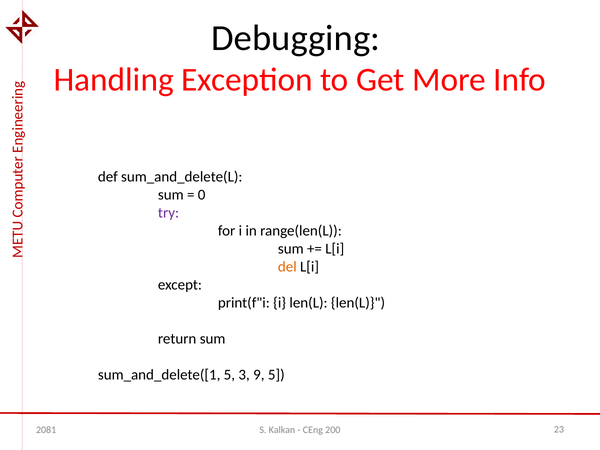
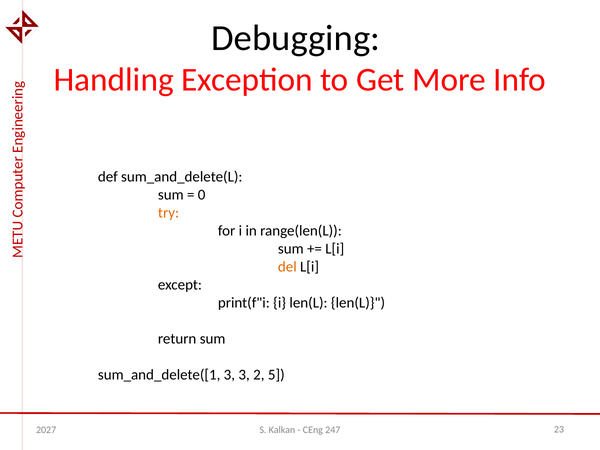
try colour: purple -> orange (169, 213)
sum_and_delete([1 5: 5 -> 3 (229, 375)
9: 9 -> 2 (259, 375)
2081: 2081 -> 2027 (46, 430)
200: 200 -> 247 (333, 430)
